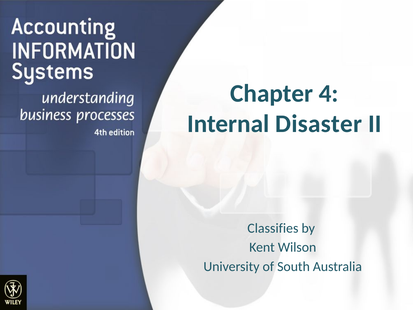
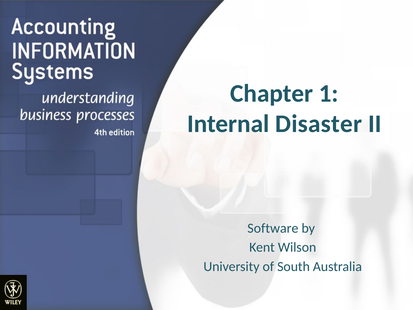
4: 4 -> 1 (329, 93)
Classifies: Classifies -> Software (273, 228)
